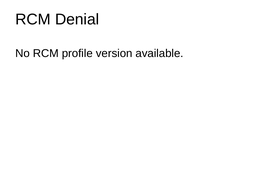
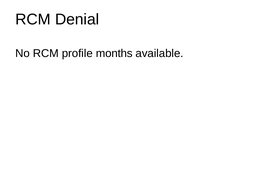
version: version -> months (114, 53)
